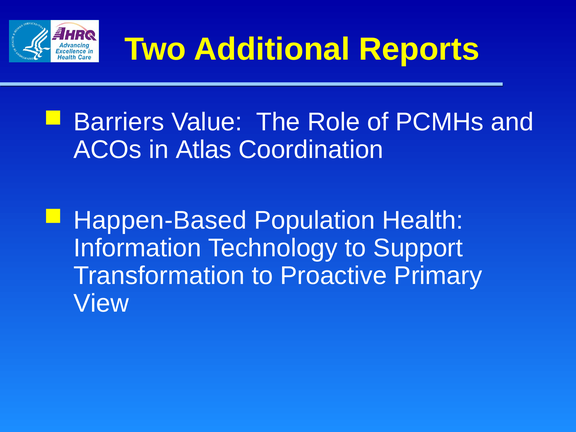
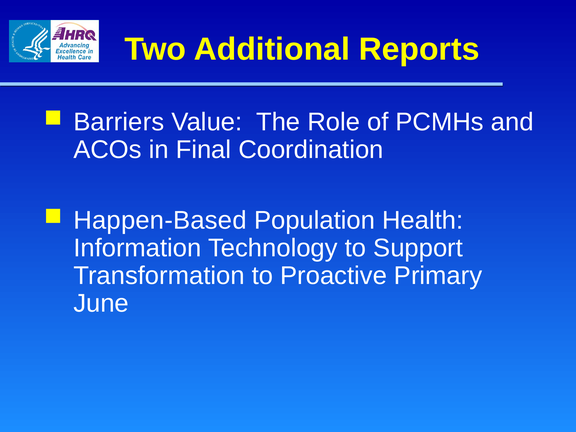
Atlas: Atlas -> Final (204, 150)
View: View -> June (101, 303)
